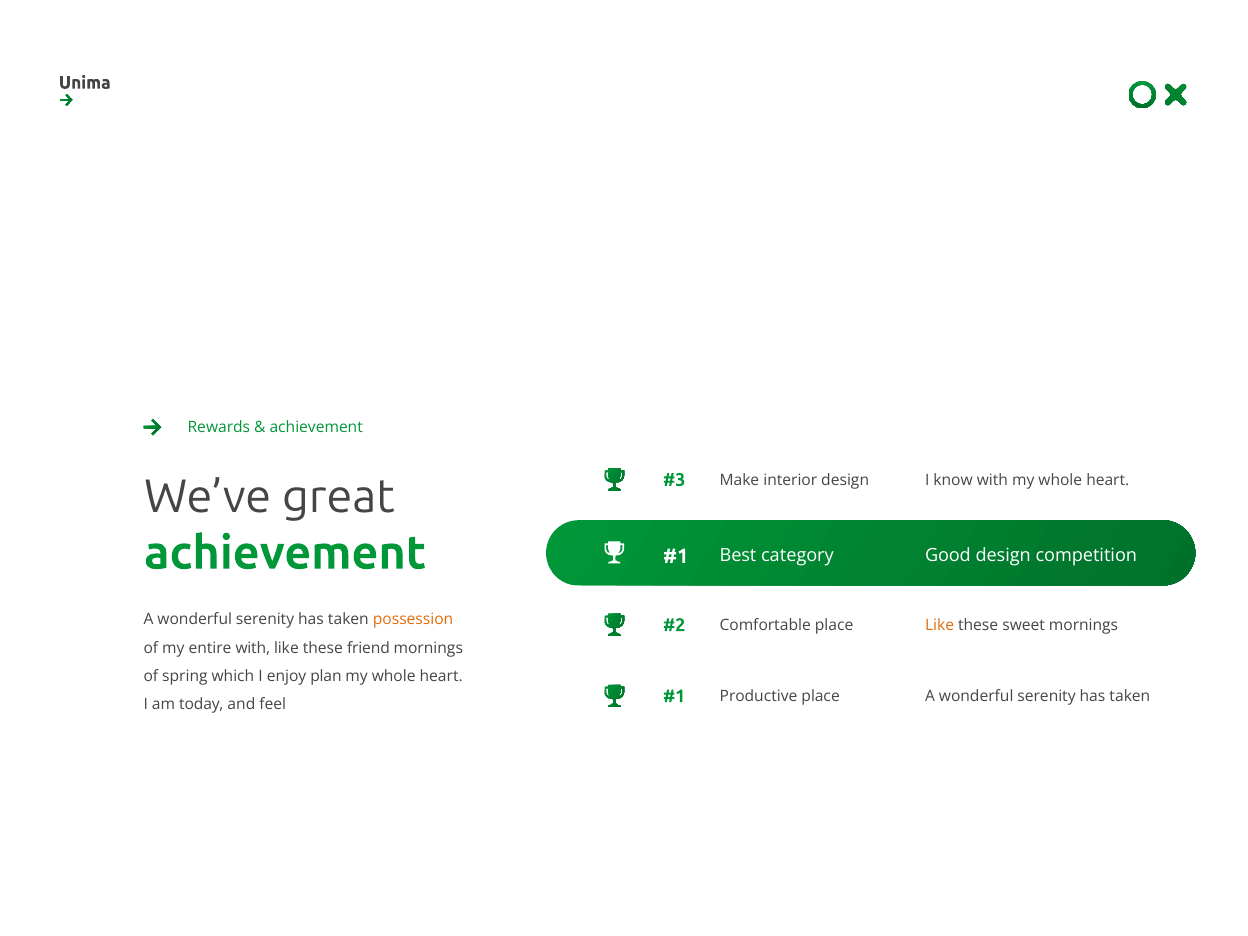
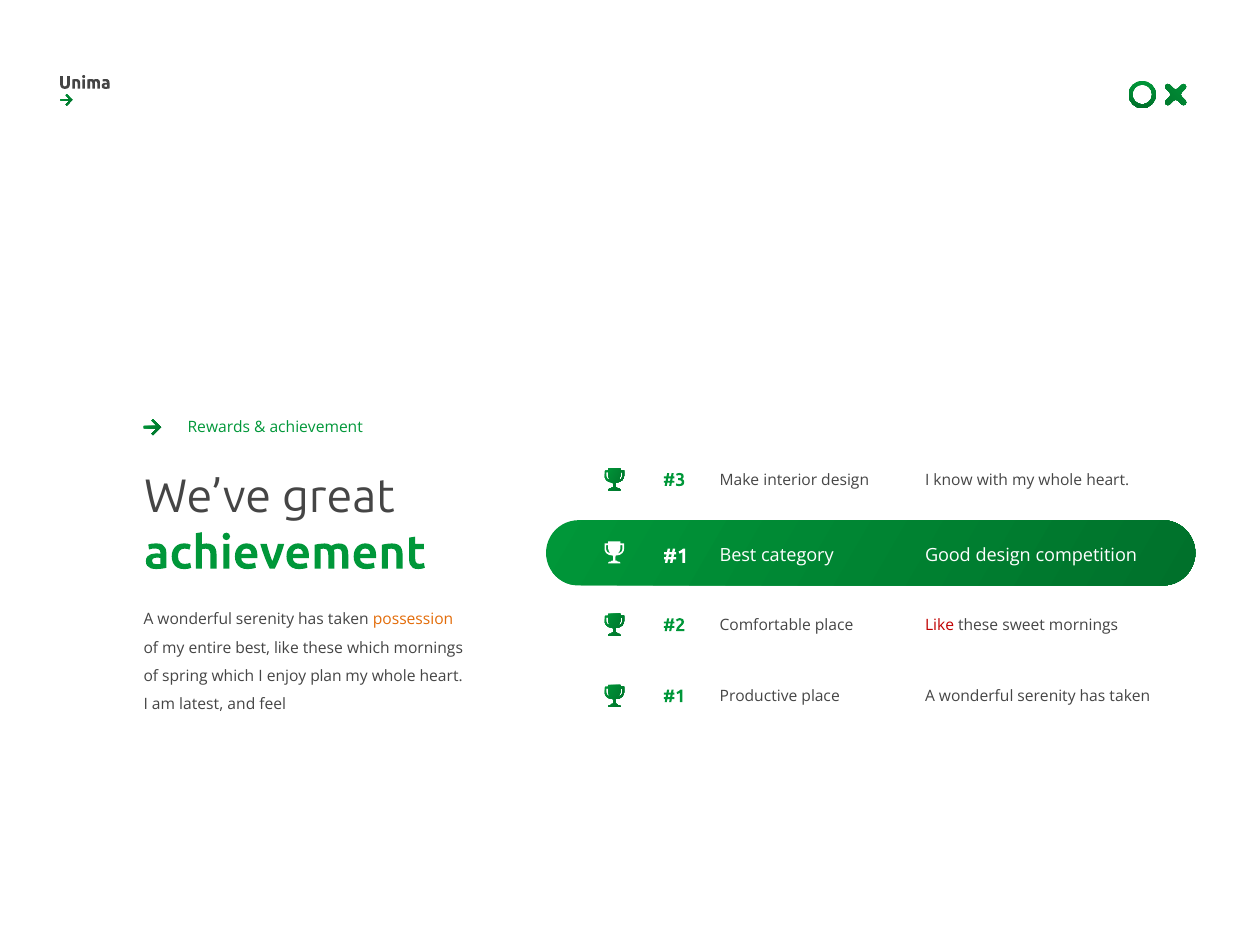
Like colour: orange -> red (940, 626)
entire with: with -> best (253, 648)
these friend: friend -> which (368, 648)
today: today -> latest (201, 704)
